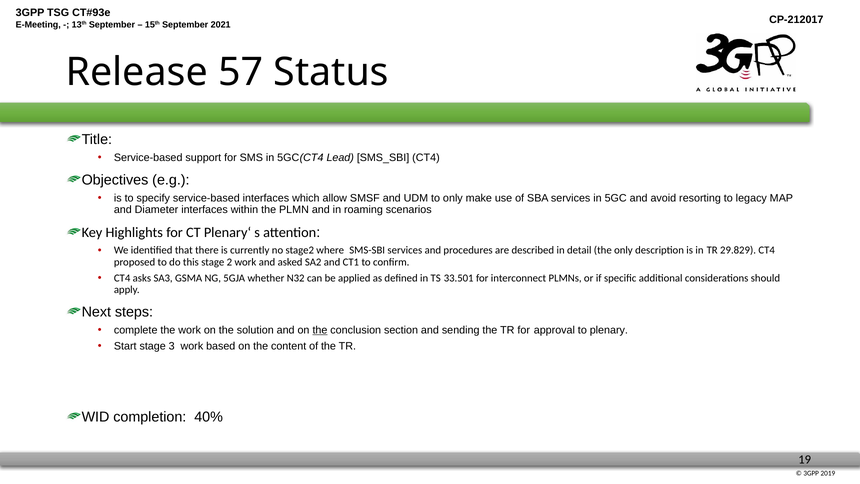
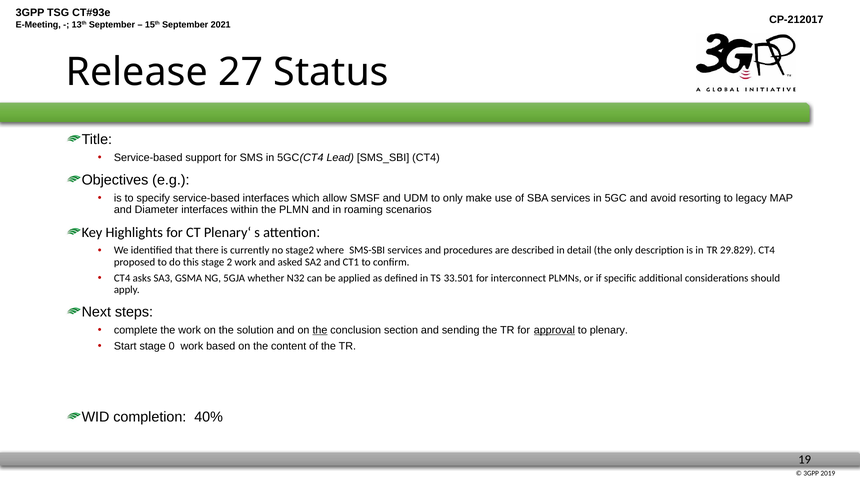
57: 57 -> 27 (241, 72)
approval underline: none -> present (554, 330)
3: 3 -> 0 (172, 346)
